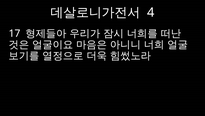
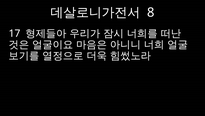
4: 4 -> 8 (151, 12)
